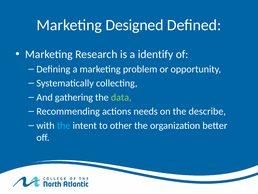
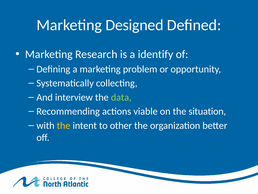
gathering: gathering -> interview (74, 97)
needs: needs -> viable (146, 111)
describe: describe -> situation (207, 111)
the colour: light blue -> yellow (64, 125)
